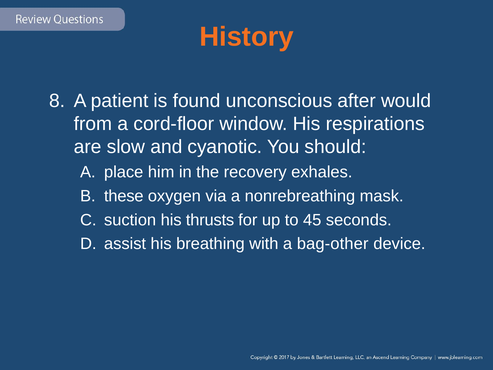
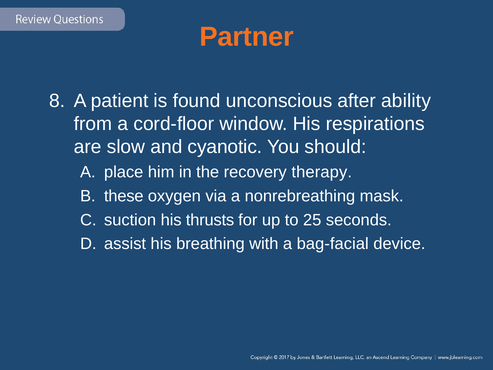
History: History -> Partner (247, 37)
would: would -> ability (406, 101)
exhales: exhales -> therapy (322, 172)
45: 45 -> 25 (312, 220)
bag-other: bag-other -> bag-facial (333, 244)
